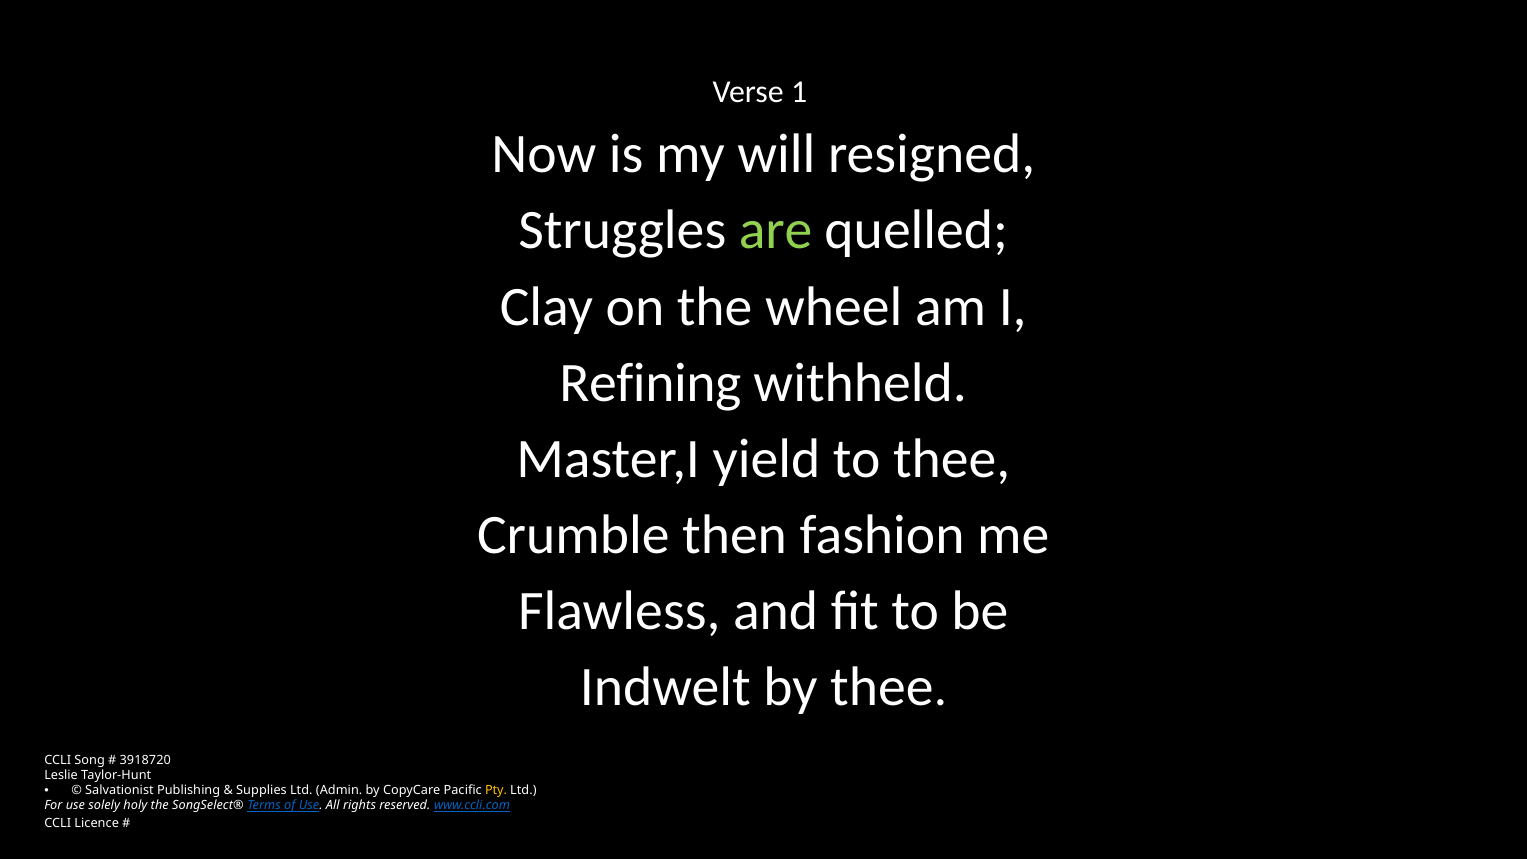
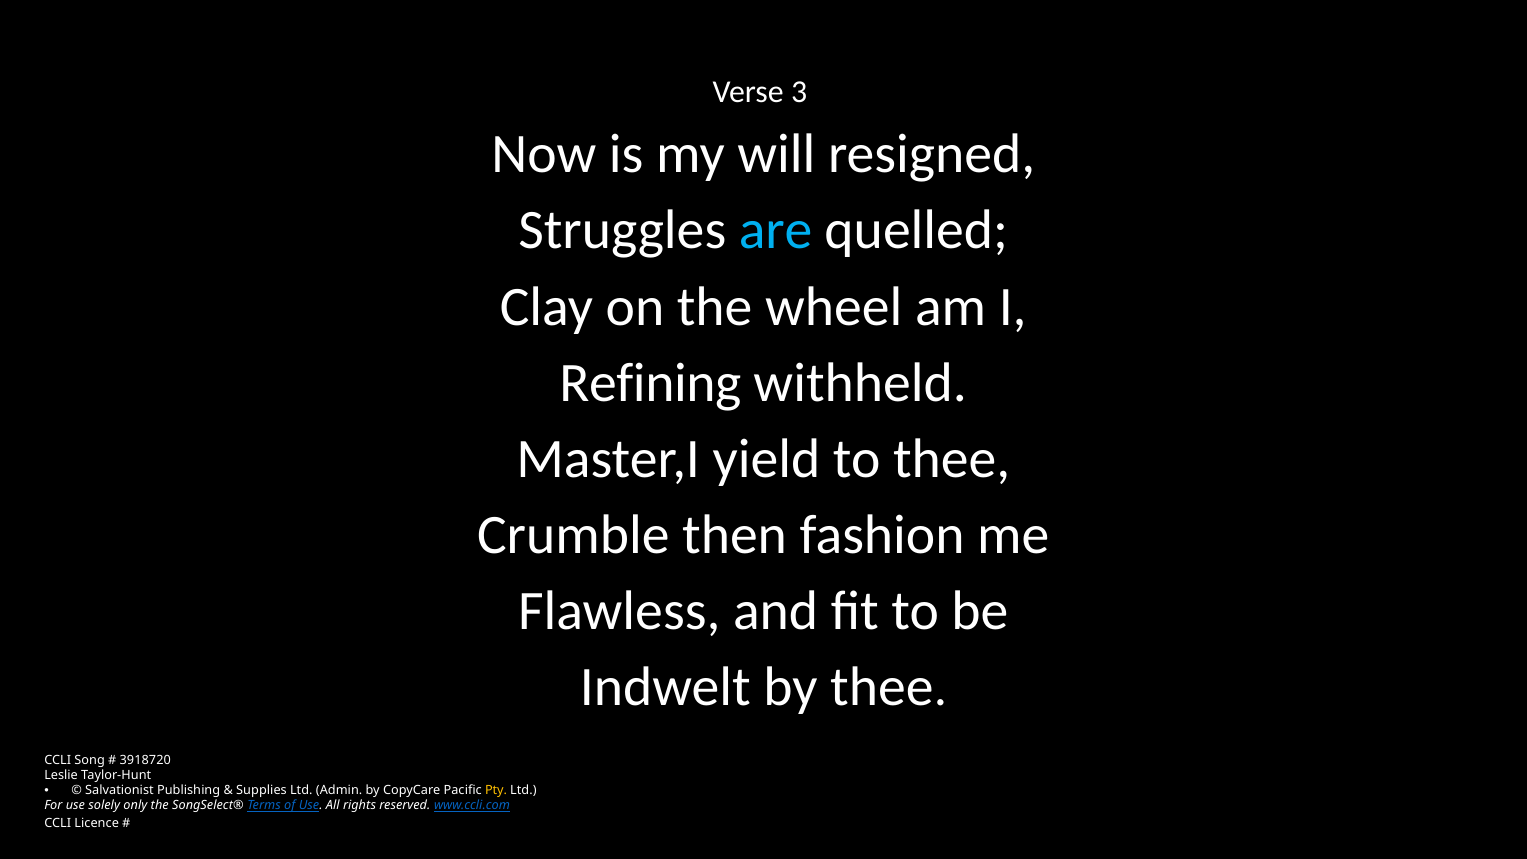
1: 1 -> 3 (799, 92)
are colour: light green -> light blue (776, 231)
holy: holy -> only (135, 806)
